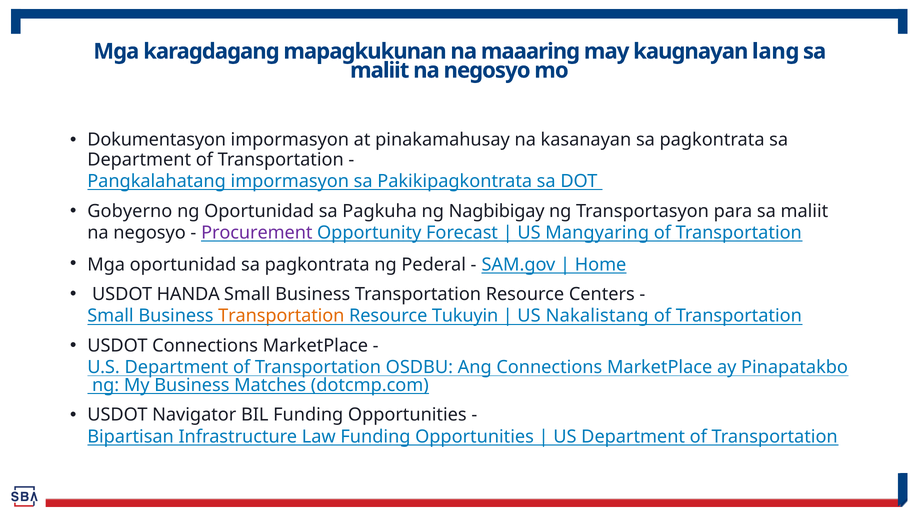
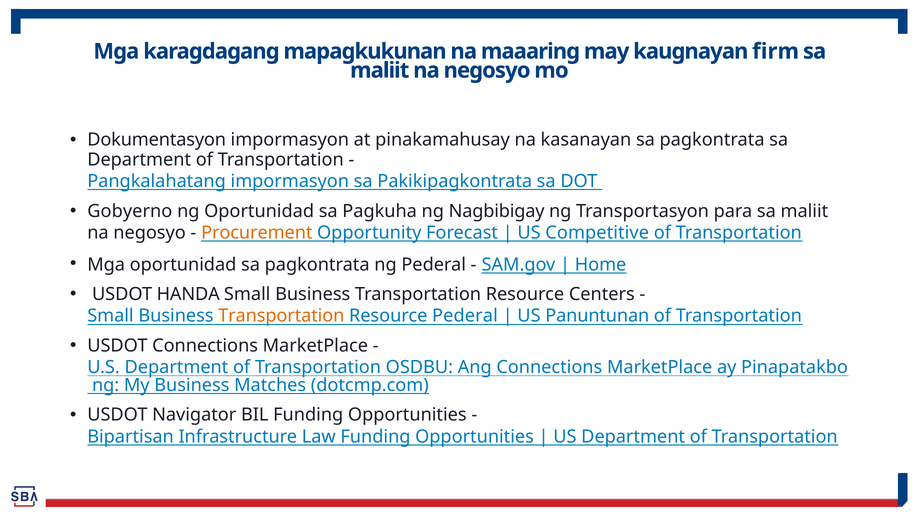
lang: lang -> firm (776, 51)
Procurement colour: purple -> orange (257, 233)
Mangyaring: Mangyaring -> Competitive (597, 233)
Resource Tukuyin: Tukuyin -> Pederal (465, 316)
Nakalistang: Nakalistang -> Panuntunan (597, 316)
